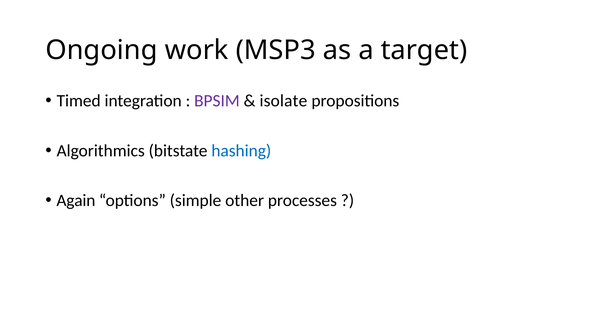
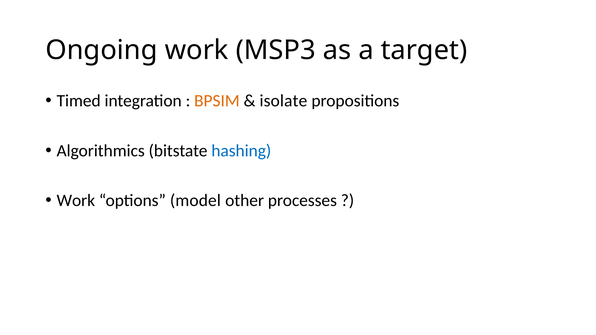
BPSIM colour: purple -> orange (217, 101)
Again: Again -> Work (76, 201)
simple: simple -> model (195, 201)
